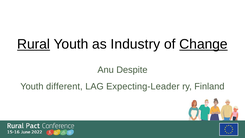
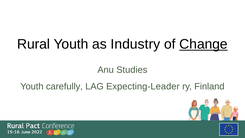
Rural underline: present -> none (34, 44)
Despite: Despite -> Studies (132, 70)
different: different -> carefully (64, 86)
